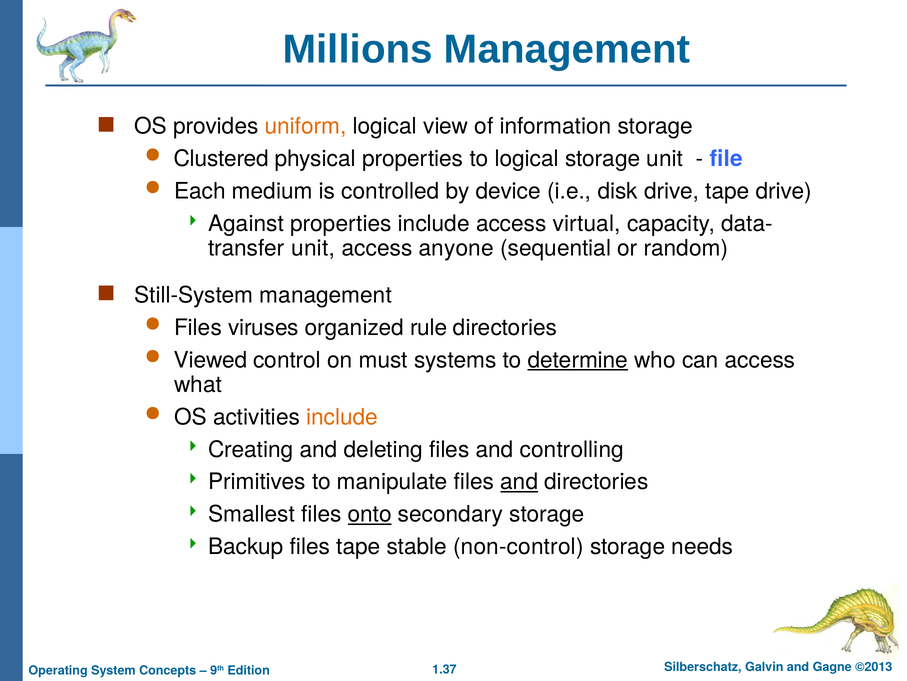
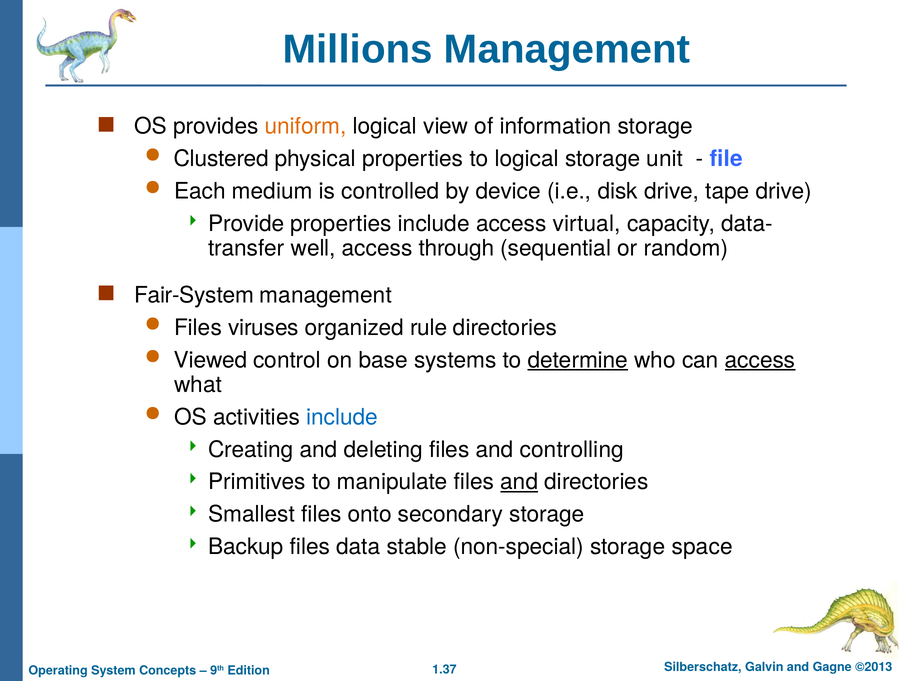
Against: Against -> Provide (246, 224)
unit: unit -> well (313, 248)
anyone: anyone -> through (456, 248)
Still-System: Still-System -> Fair-System (194, 295)
must: must -> base (383, 360)
access underline: none -> present (760, 360)
include colour: orange -> blue (342, 417)
onto underline: present -> none (370, 514)
files tape: tape -> data (358, 546)
non-control: non-control -> non-special (518, 546)
needs: needs -> space (702, 546)
